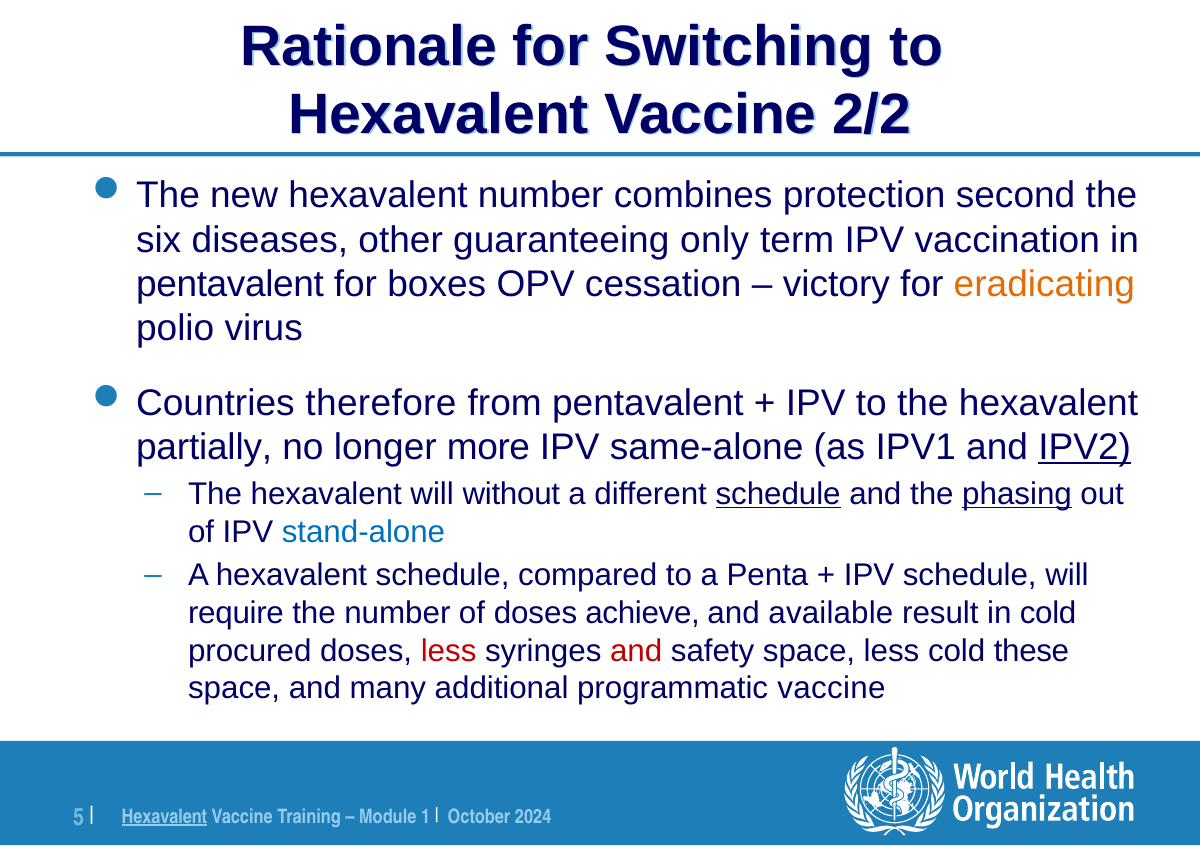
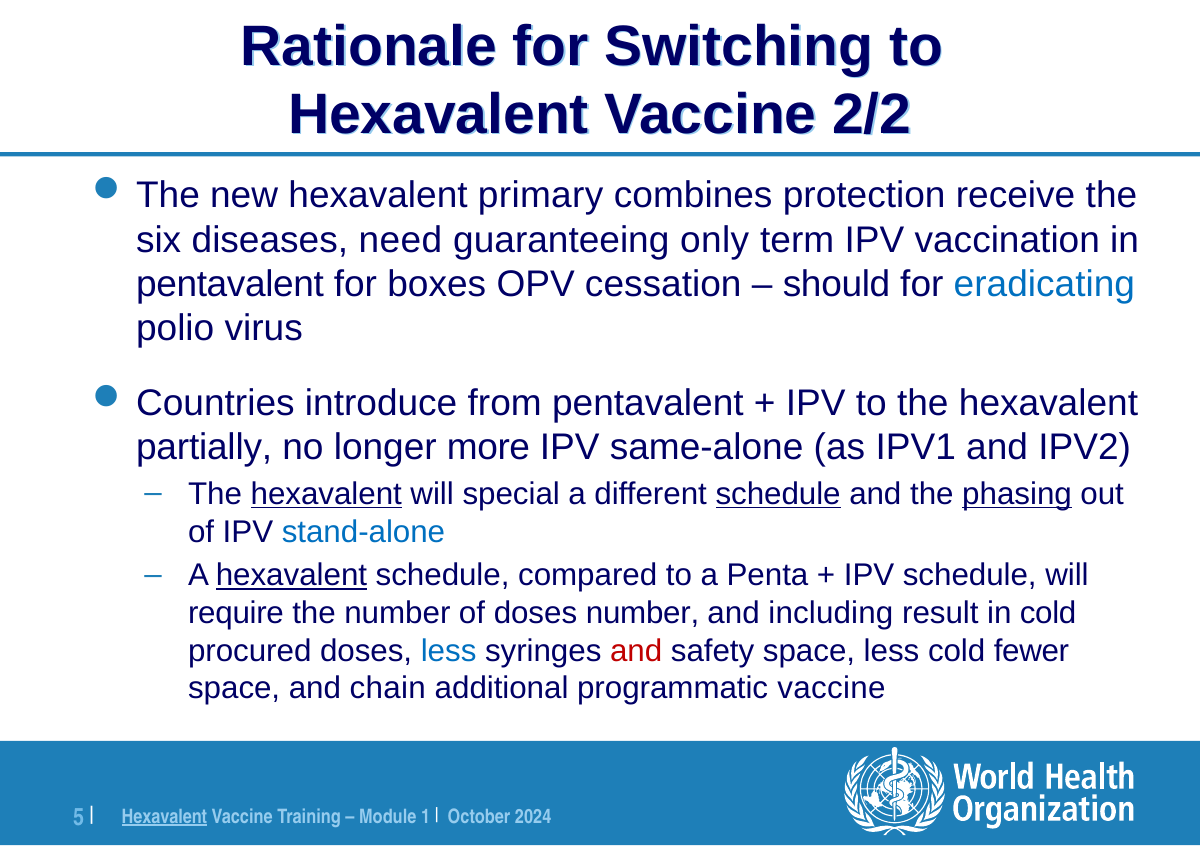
hexavalent number: number -> primary (541, 196)
second: second -> receive (1016, 196)
other: other -> need (400, 240)
victory: victory -> should (837, 285)
eradicating colour: orange -> blue (1044, 285)
therefore: therefore -> introduce (381, 403)
IPV2 underline: present -> none (1085, 448)
hexavalent underline: none -> present (326, 494)
without: without -> special (511, 494)
hexavalent underline: none -> present (291, 576)
doses achieve: achieve -> number (643, 613)
available: available -> including (831, 613)
less colour: red -> blue (449, 651)
these: these -> fewer (1031, 651)
many: many -> chain (388, 689)
